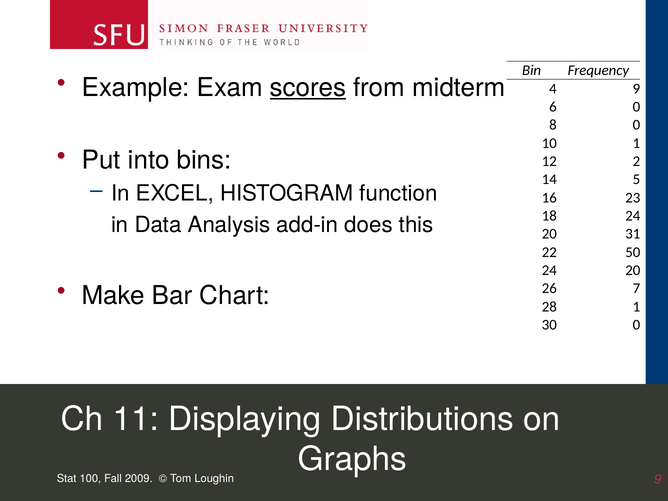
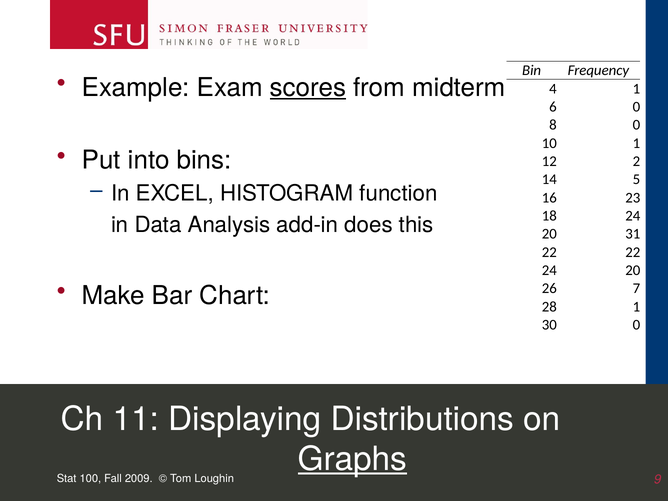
4 9: 9 -> 1 (636, 89)
22 50: 50 -> 22 (633, 252)
Graphs underline: none -> present (352, 459)
